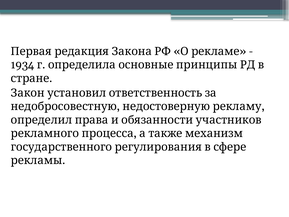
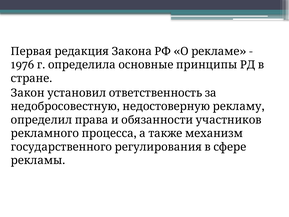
1934: 1934 -> 1976 (22, 65)
